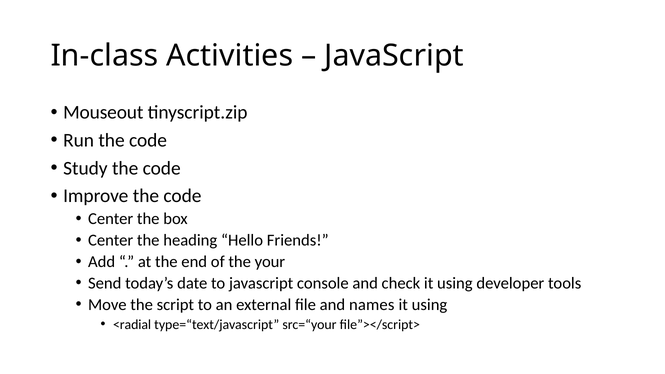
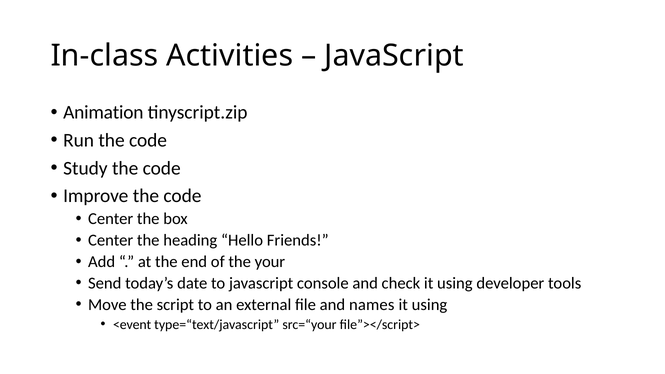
Mouseout: Mouseout -> Animation (103, 112)
<radial: <radial -> <event (132, 325)
